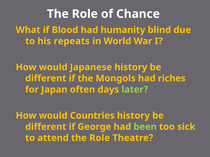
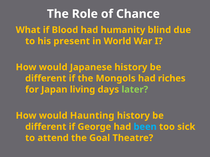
repeats: repeats -> present (72, 41)
often: often -> living (83, 90)
Countries: Countries -> Haunting (92, 116)
been colour: light green -> light blue (145, 127)
attend the Role: Role -> Goal (100, 138)
